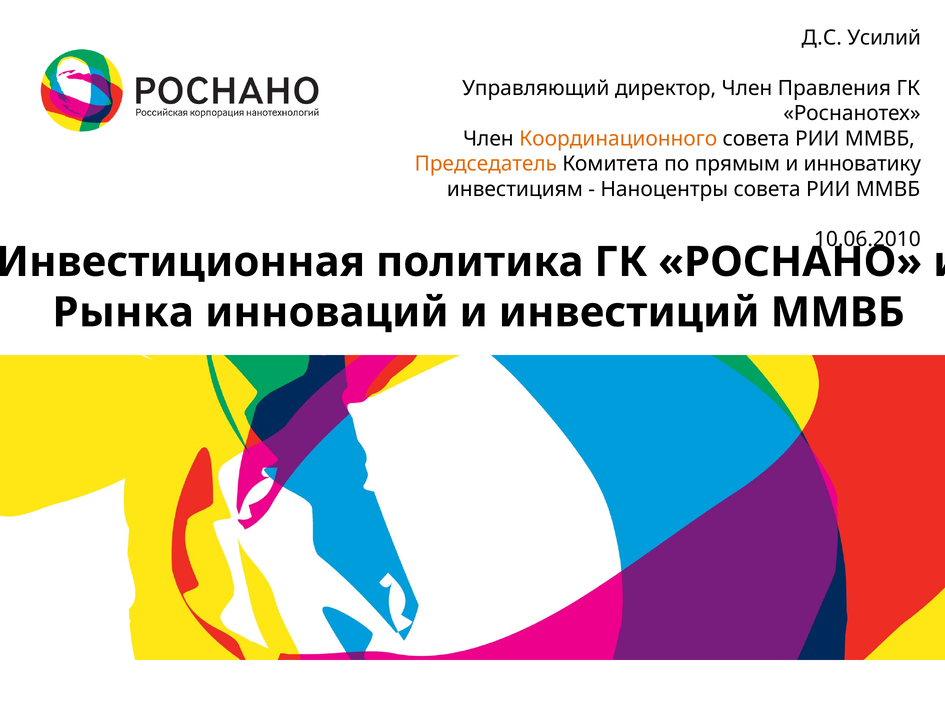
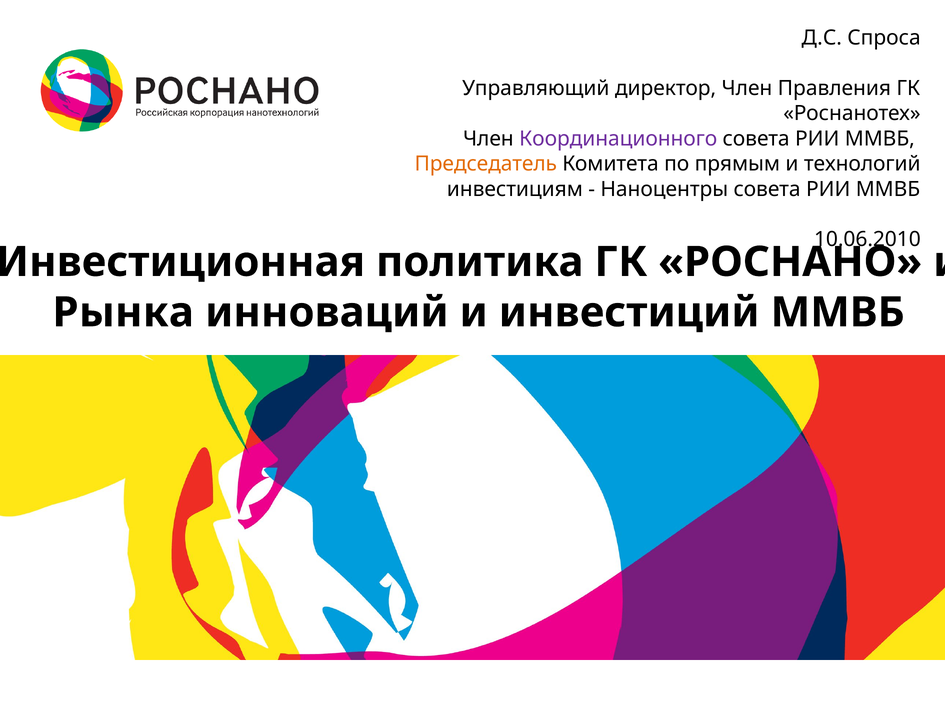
Усилий: Усилий -> Спроса (884, 38)
Координационного colour: orange -> purple (618, 139)
инноватику: инноватику -> технологий (862, 164)
